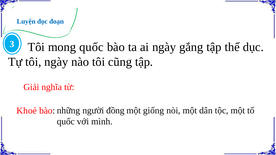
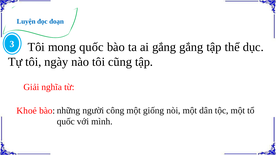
ai ngày: ngày -> gắng (164, 47)
đồng: đồng -> công (115, 111)
